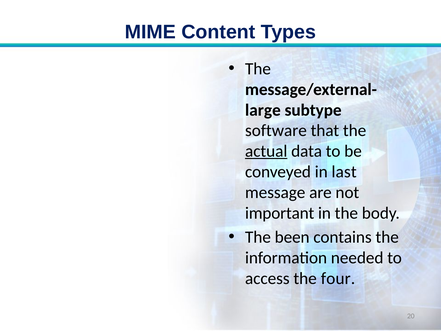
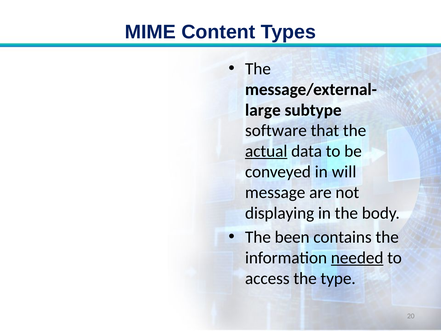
last: last -> will (344, 172)
important: important -> displaying (280, 213)
needed underline: none -> present (357, 258)
four: four -> type (338, 278)
